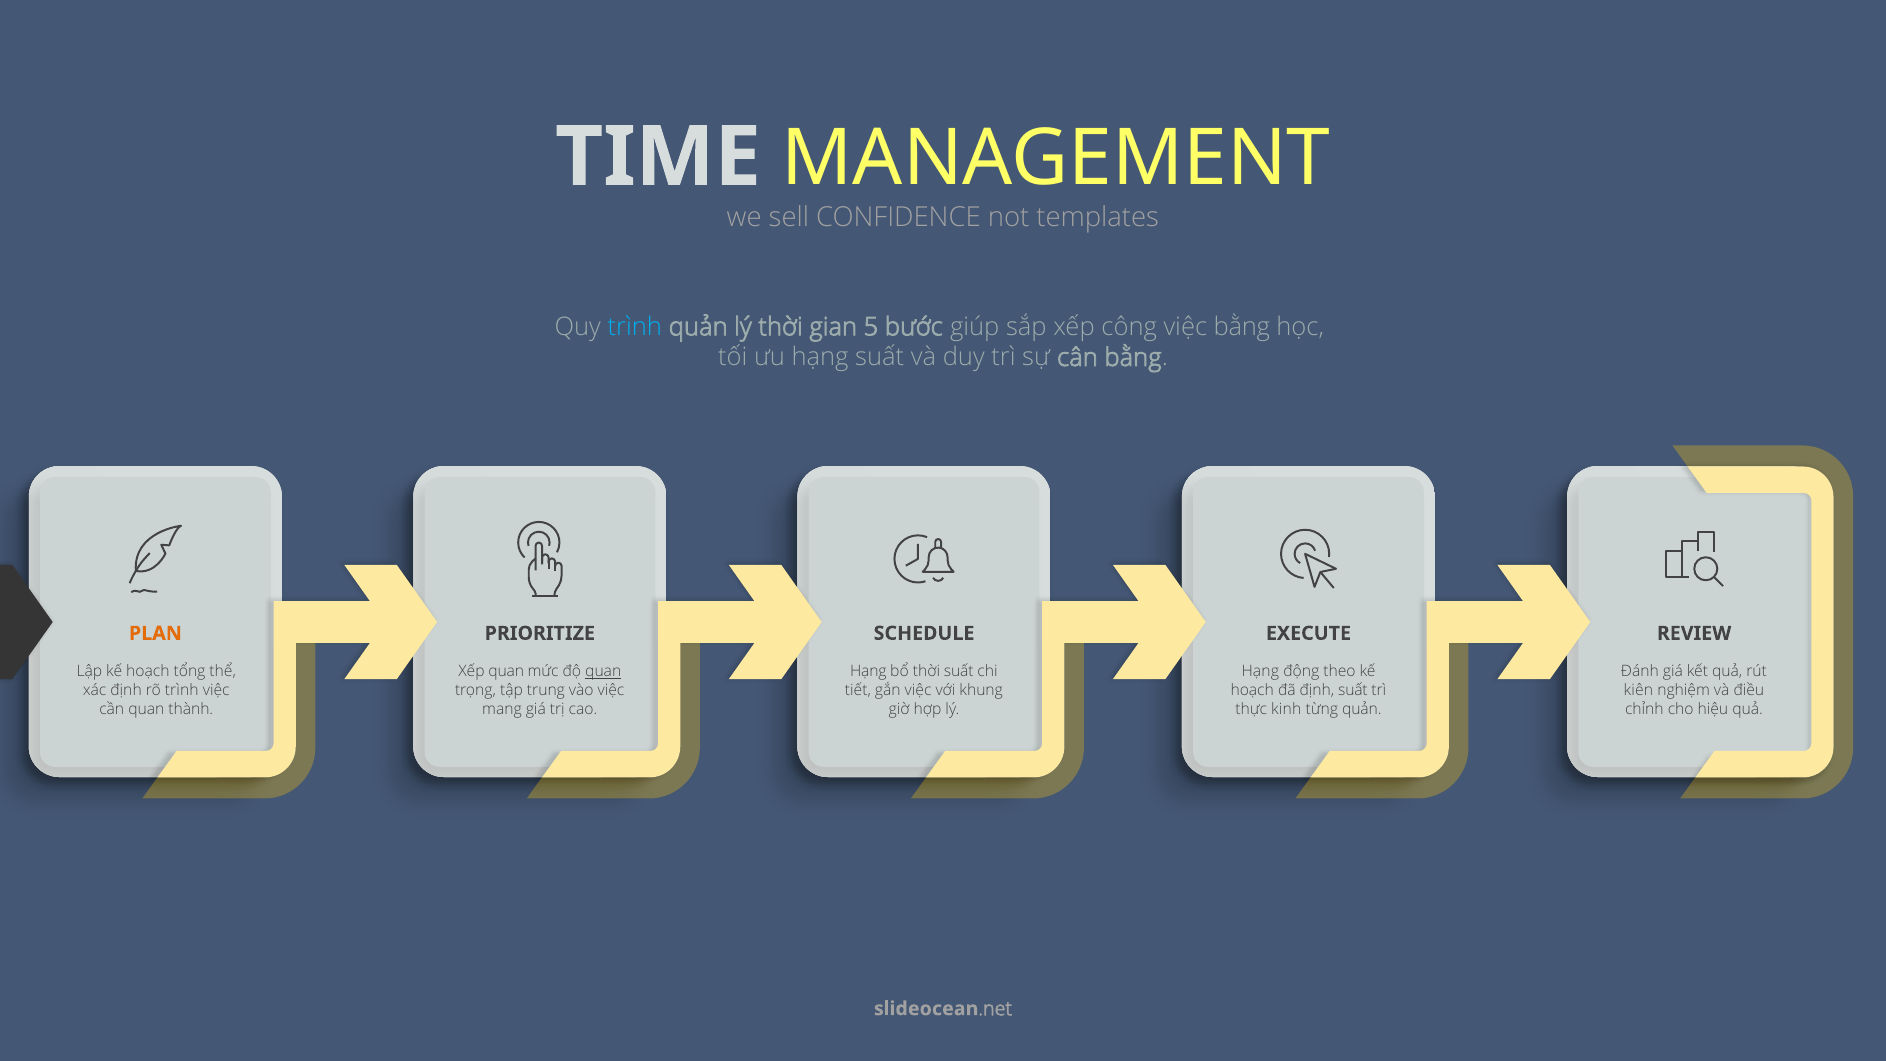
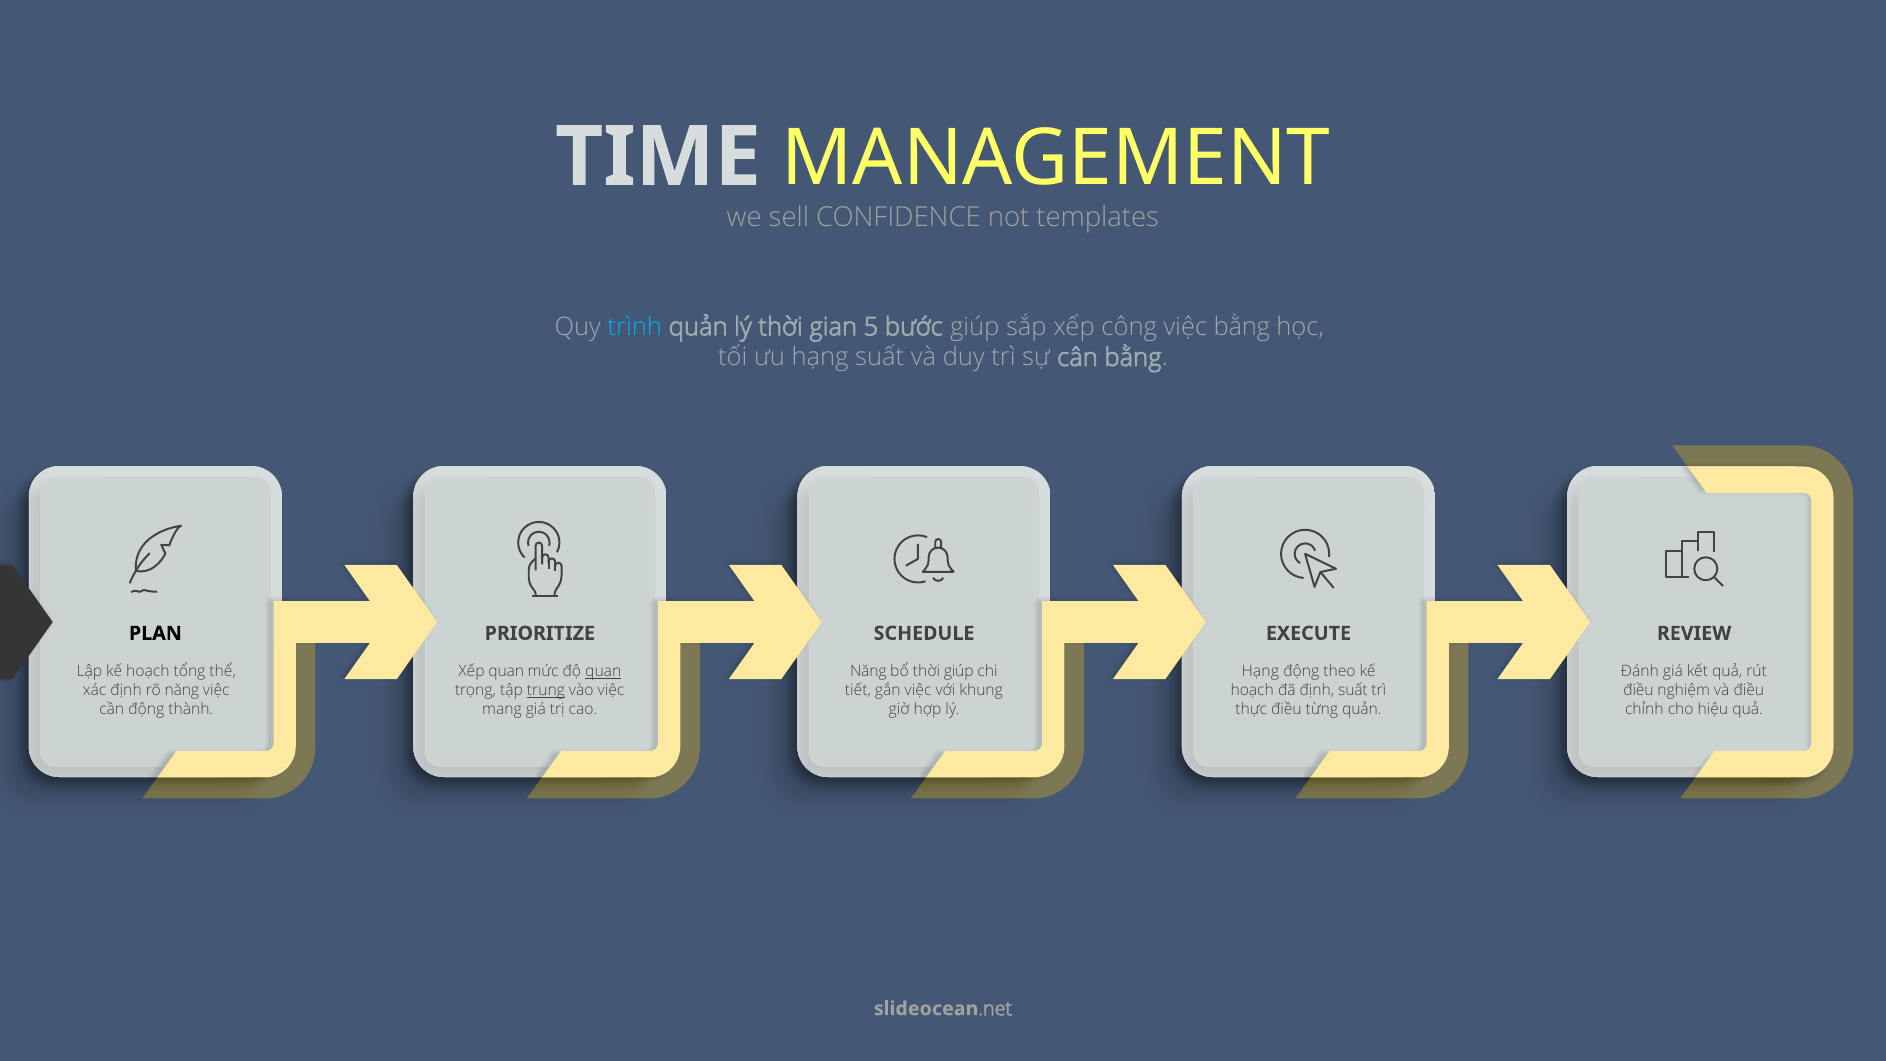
PLAN colour: orange -> black (155, 633)
Hạng: Hạng -> Năng (868, 672)
thời suất: suất -> giúp (959, 672)
rõ trình: trình -> năng (182, 690)
trung underline: none -> present (546, 690)
kiên: kiên -> điều (1639, 690)
cần quan: quan -> động (146, 709)
thực kinh: kinh -> điều (1286, 709)
